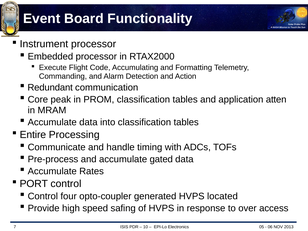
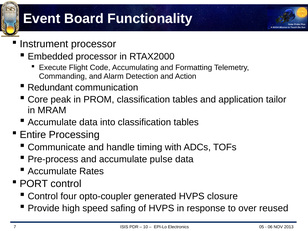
atten: atten -> tailor (276, 99)
gated: gated -> pulse (161, 159)
located: located -> closure (222, 196)
access: access -> reused (274, 208)
